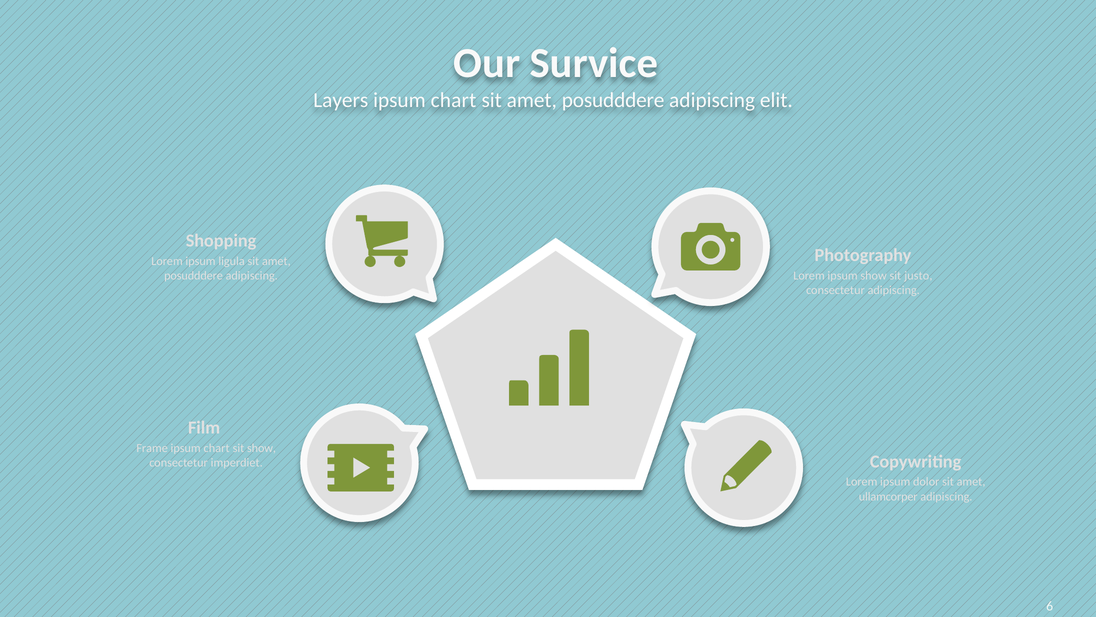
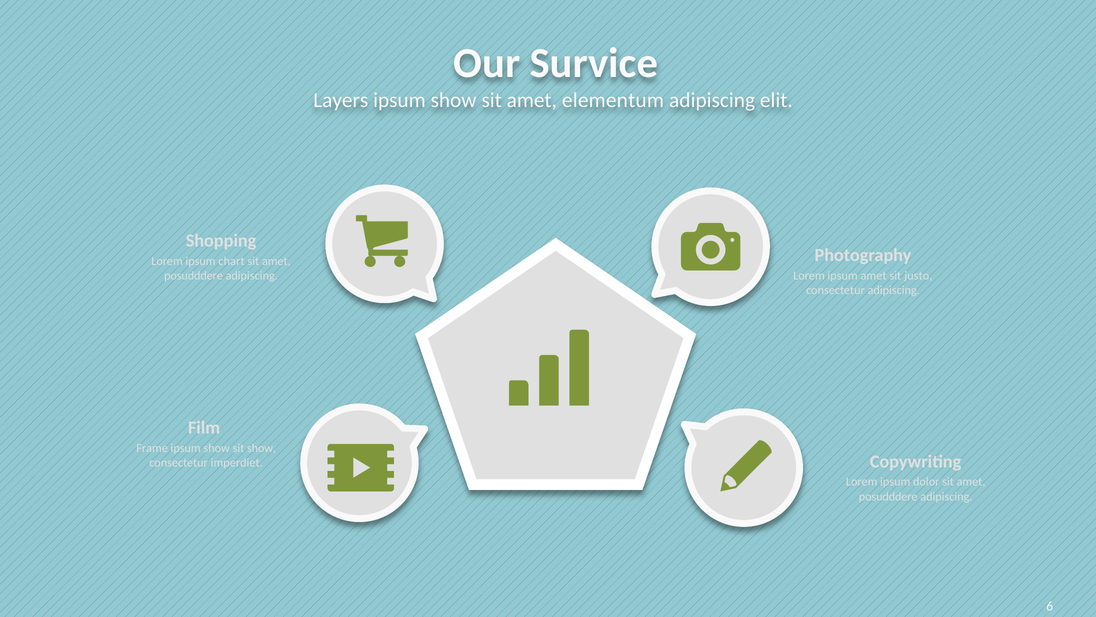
chart: chart -> show (454, 100)
posudddere: posudddere -> elementum (613, 100)
ligula: ligula -> chart (232, 261)
ipsum show: show -> amet (874, 275)
chart: chart -> show (217, 448)
ullamcorper: ullamcorper -> posudddere (888, 496)
